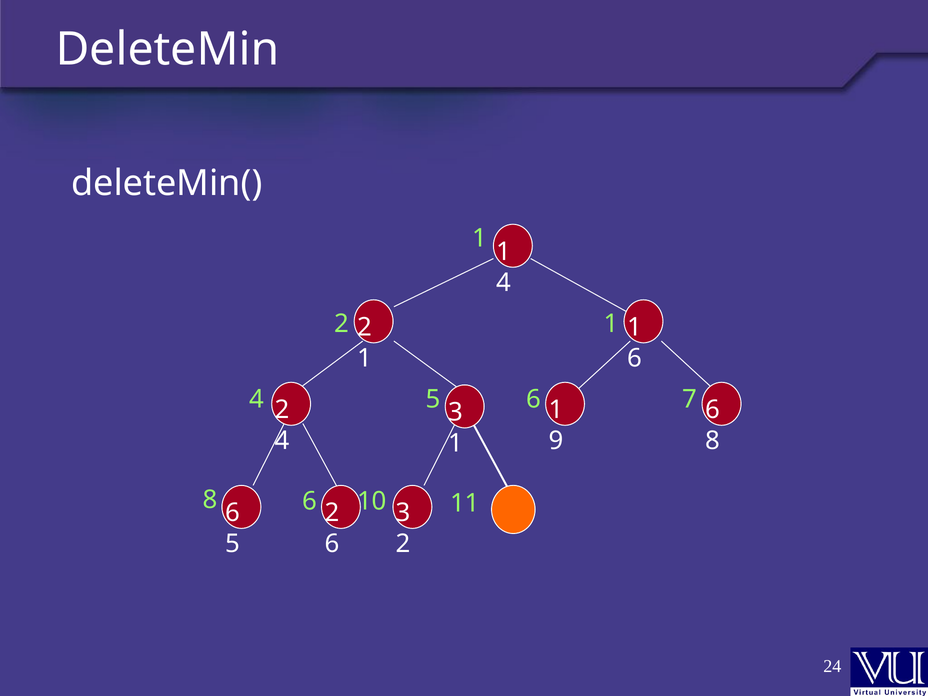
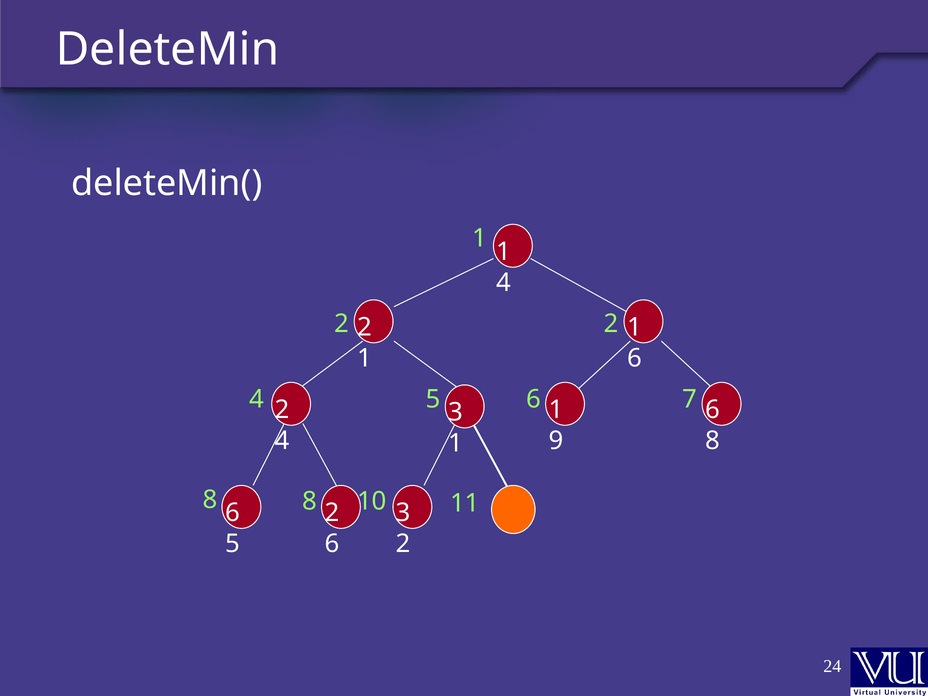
1: 1 -> 2 (611, 324)
8 6: 6 -> 8 (310, 501)
